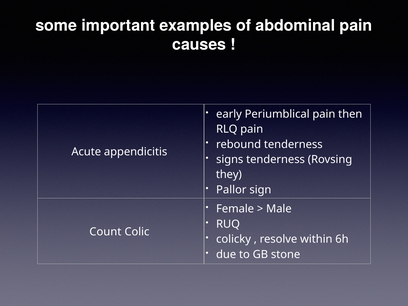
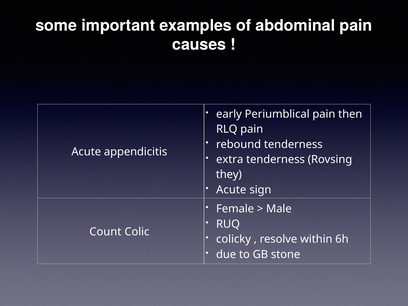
signs: signs -> extra (230, 159)
Pallor: Pallor -> Acute (231, 190)
